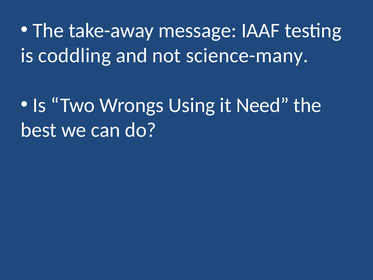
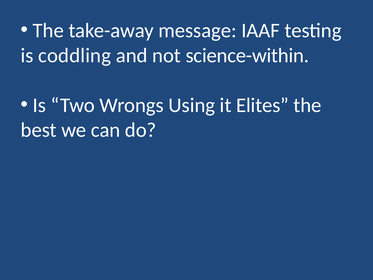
science-many: science-many -> science-within (247, 55)
Need: Need -> Elites (262, 105)
